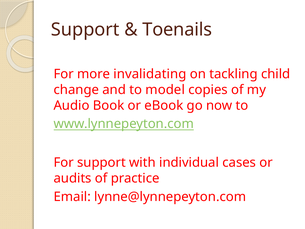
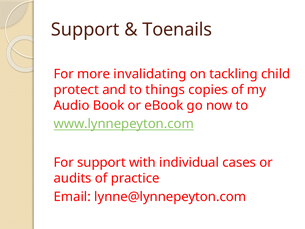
change: change -> protect (76, 90)
model: model -> things (165, 90)
